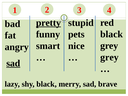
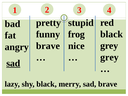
pretty underline: present -> none (48, 23)
pets: pets -> frog (76, 34)
smart: smart -> brave (48, 46)
